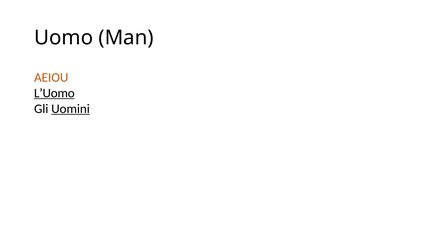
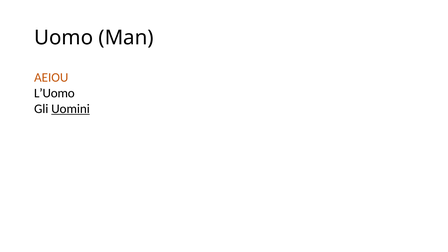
L’Uomo underline: present -> none (54, 93)
